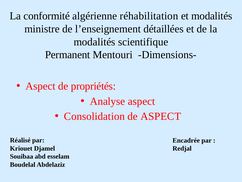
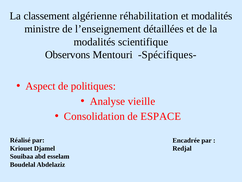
conformité: conformité -> classement (47, 16)
Permanent: Permanent -> Observons (68, 55)
Dimensions-: Dimensions- -> Spécifiques- (167, 55)
propriétés: propriétés -> politiques (93, 86)
Analyse aspect: aspect -> vieille (141, 101)
de ASPECT: ASPECT -> ESPACE (161, 116)
